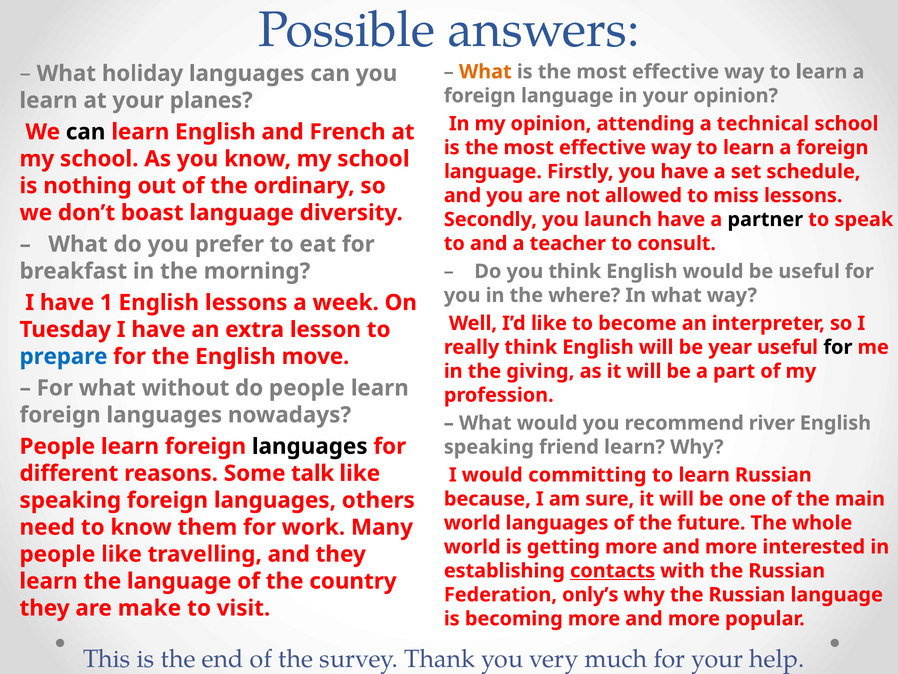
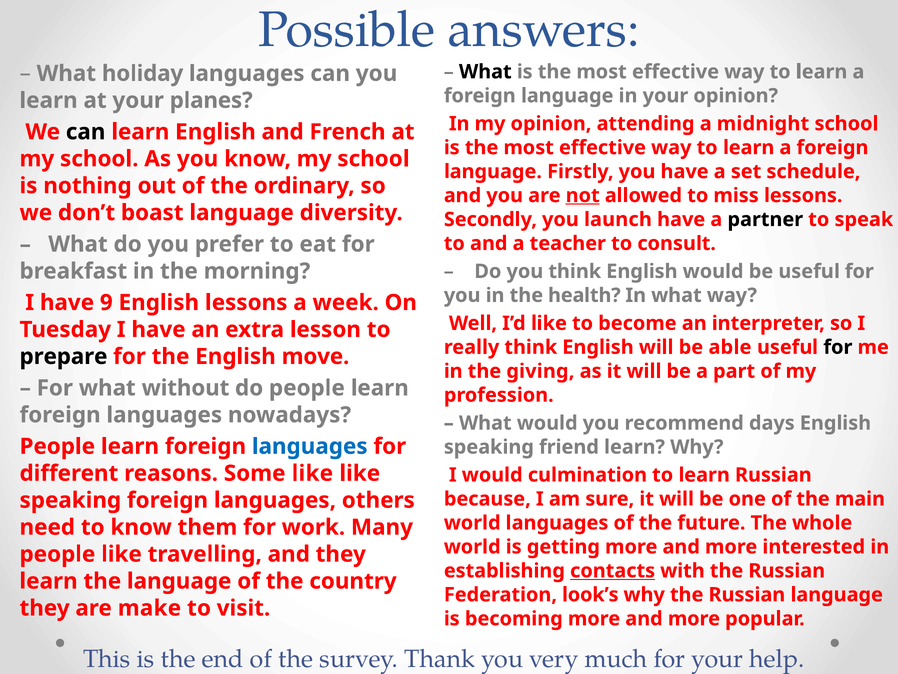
What colour: orange -> black (485, 72)
technical: technical -> midnight (763, 124)
not underline: none -> present (583, 195)
where: where -> health (584, 295)
1: 1 -> 9 (106, 302)
year: year -> able (730, 347)
prepare colour: blue -> black (63, 356)
river: river -> days (772, 423)
languages colour: black -> blue (310, 446)
Some talk: talk -> like (312, 473)
committing: committing -> culmination (587, 475)
only’s: only’s -> look’s (590, 594)
